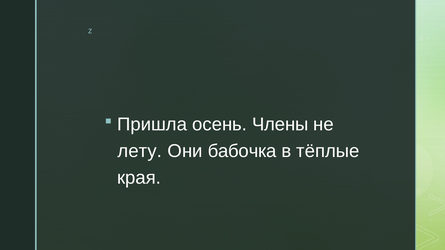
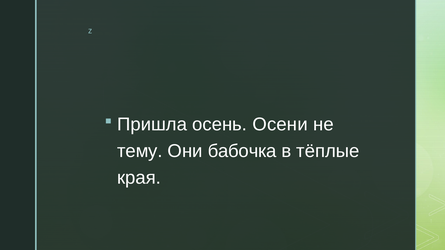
Члены: Члены -> Осени (280, 125)
лету: лету -> тему (140, 151)
